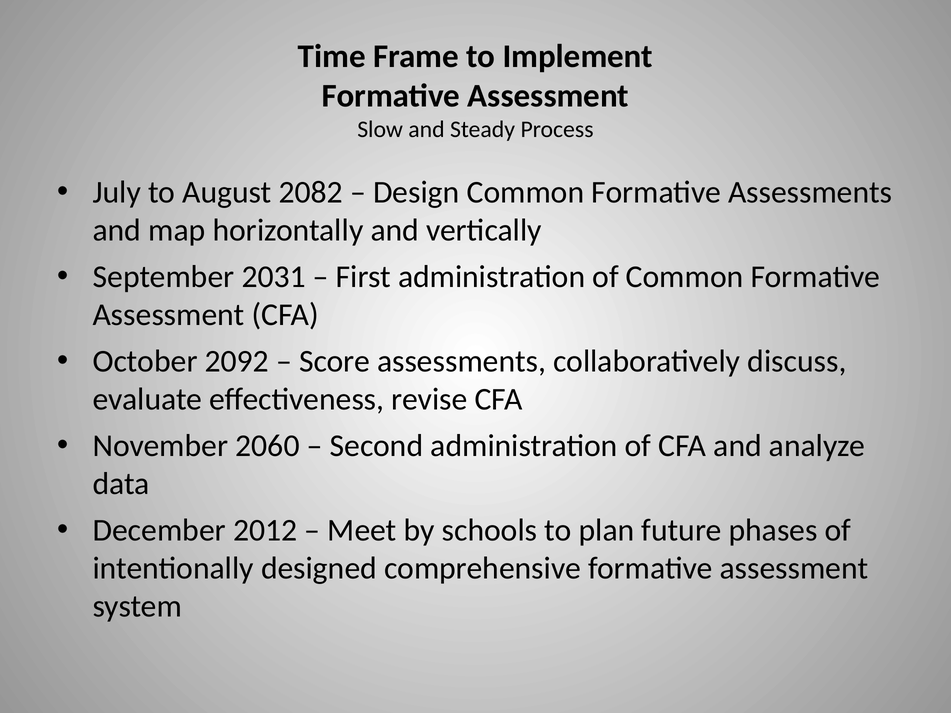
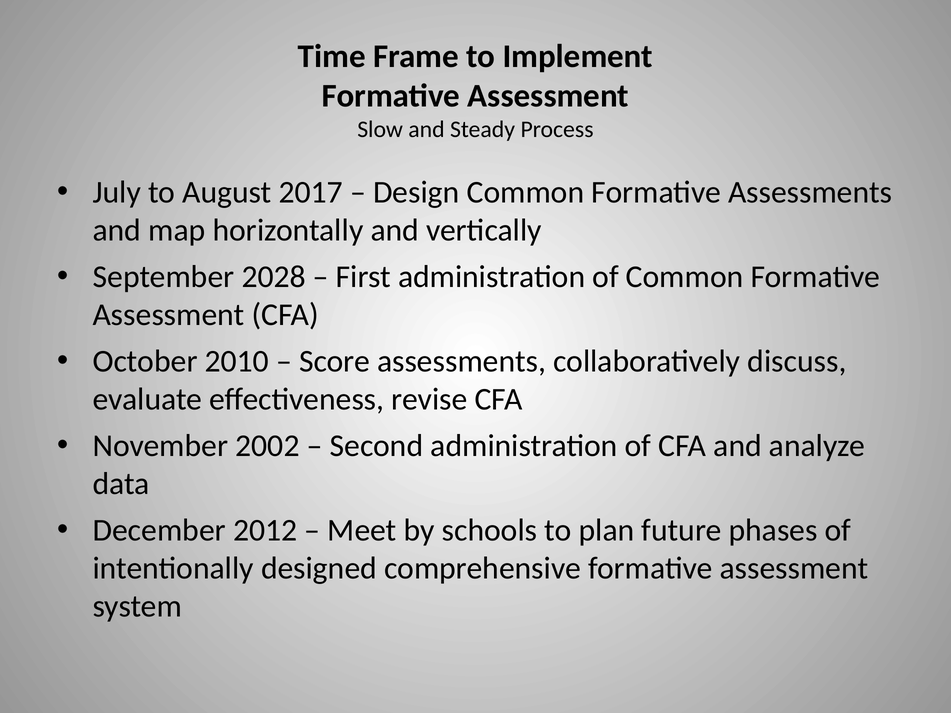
2082: 2082 -> 2017 (311, 192)
2031: 2031 -> 2028 (274, 277)
2092: 2092 -> 2010 (237, 362)
2060: 2060 -> 2002 (267, 446)
